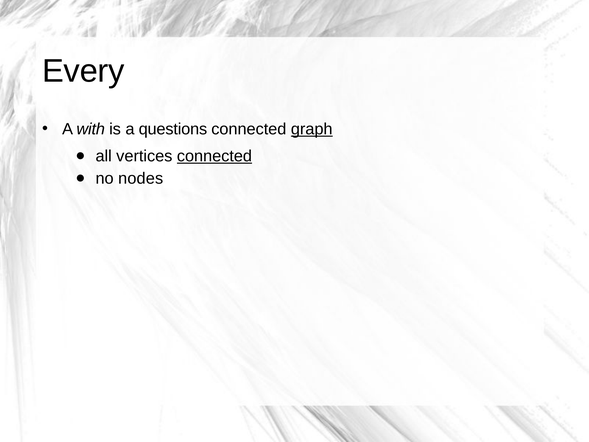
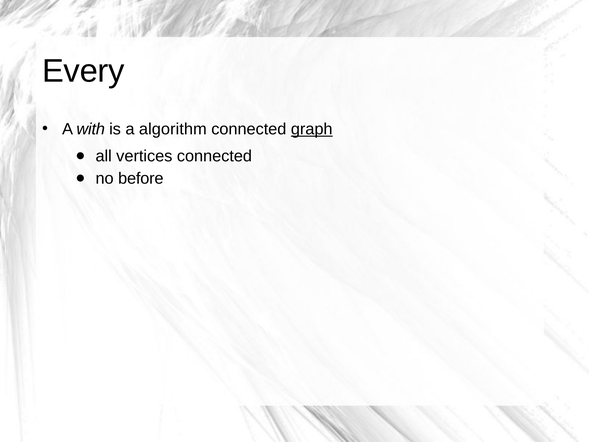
questions: questions -> algorithm (173, 129)
connected underline: present -> none (214, 156)
nodes: nodes -> before (141, 178)
